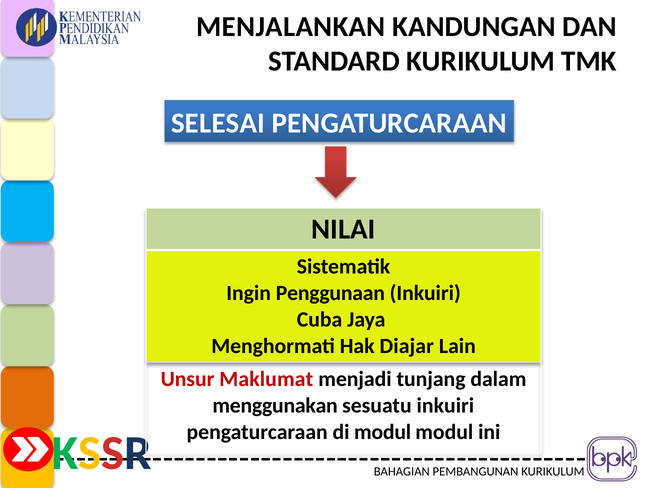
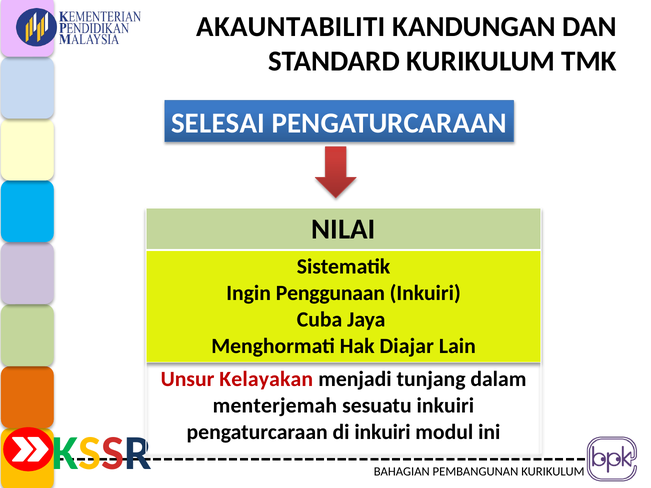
MENJALANKAN: MENJALANKAN -> AKAUNTABILITI (291, 27)
Maklumat: Maklumat -> Kelayakan (266, 379)
menggunakan: menggunakan -> menterjemah (275, 406)
di modul: modul -> inkuiri (383, 432)
